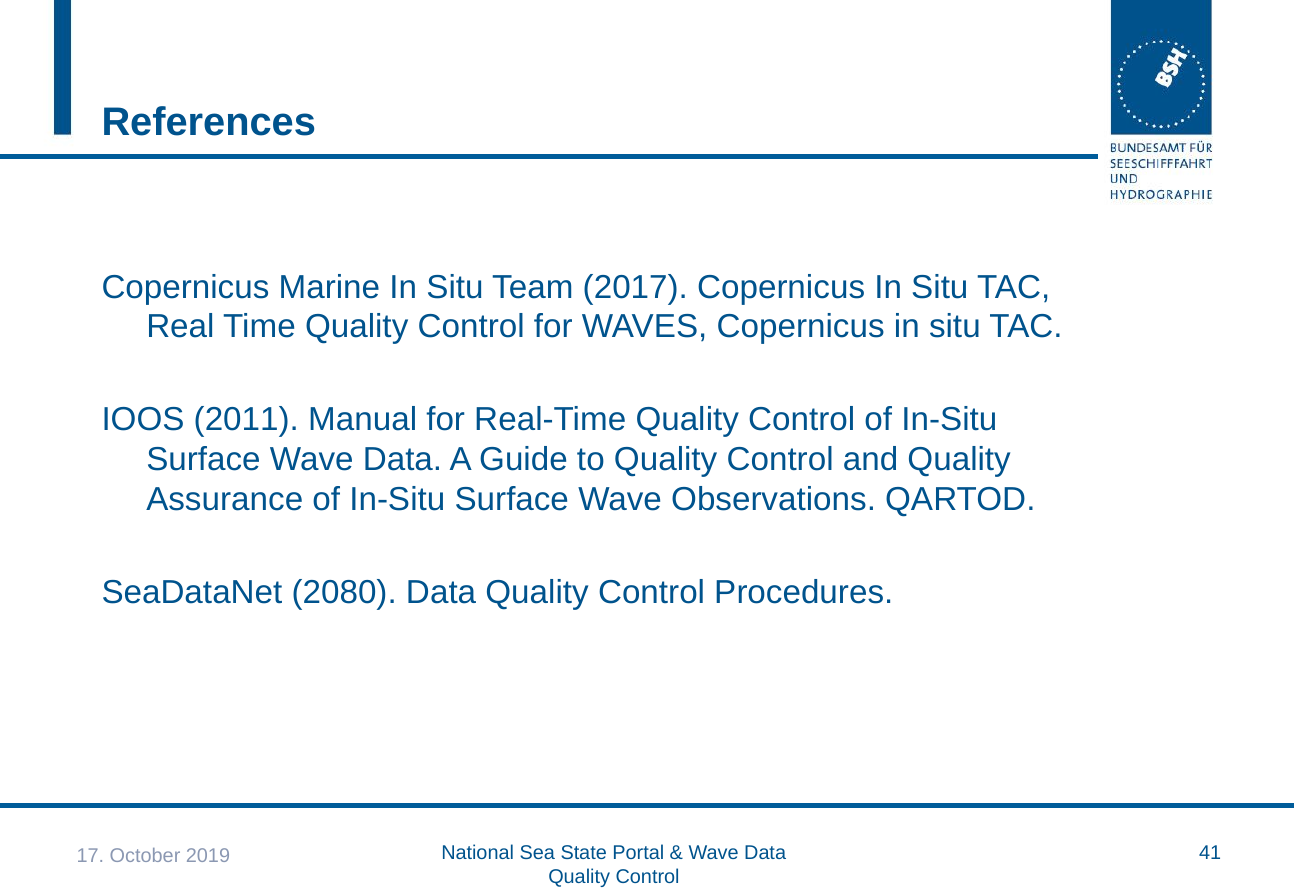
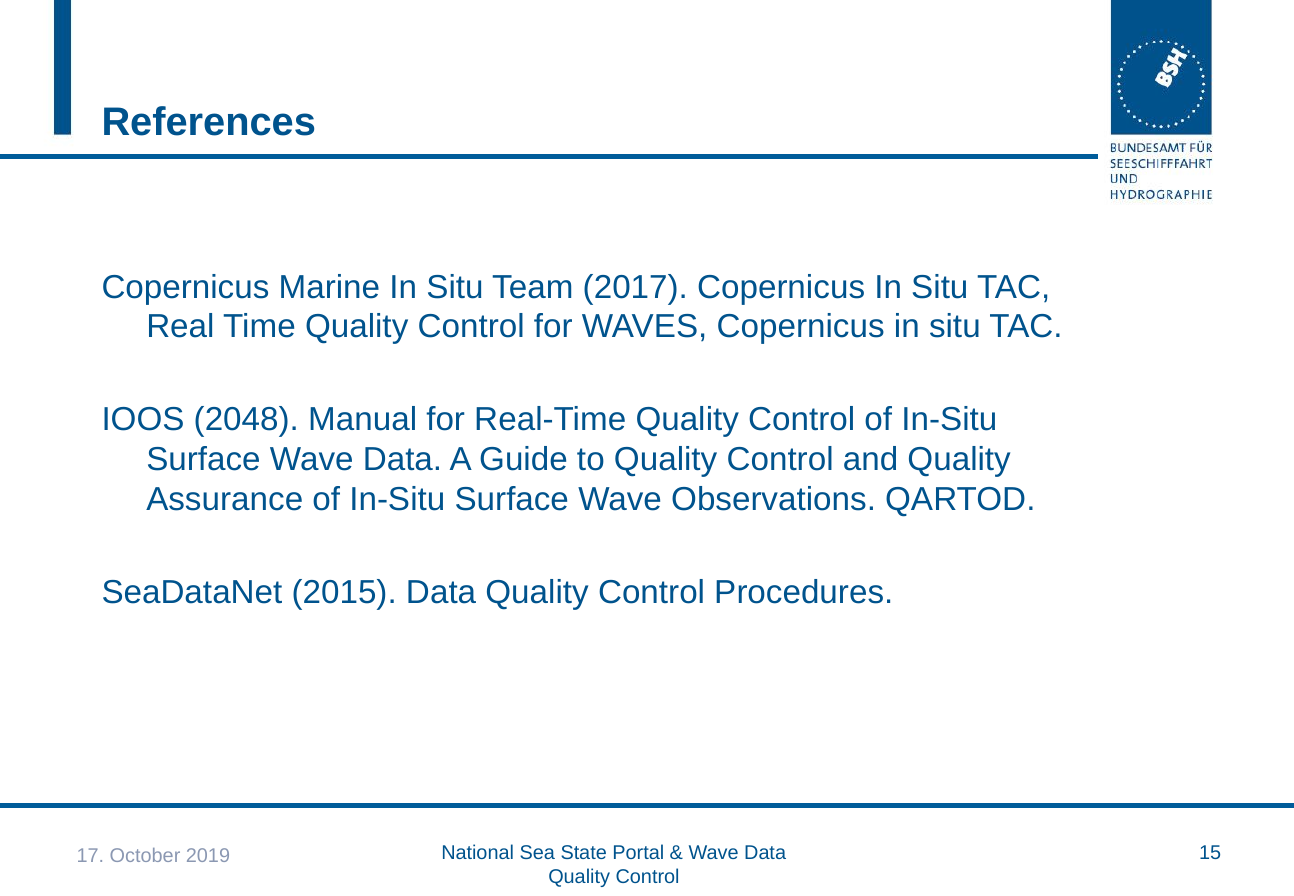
2011: 2011 -> 2048 (246, 420)
2080: 2080 -> 2015 (344, 592)
41: 41 -> 15 (1210, 853)
